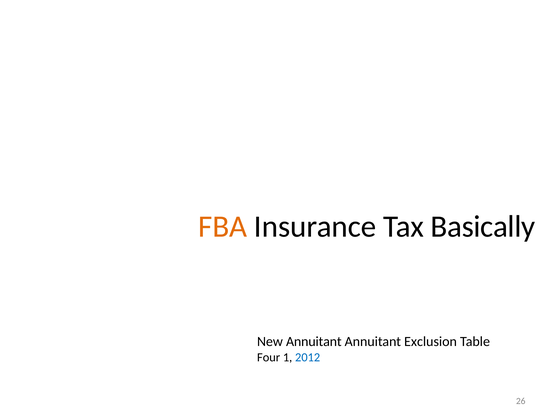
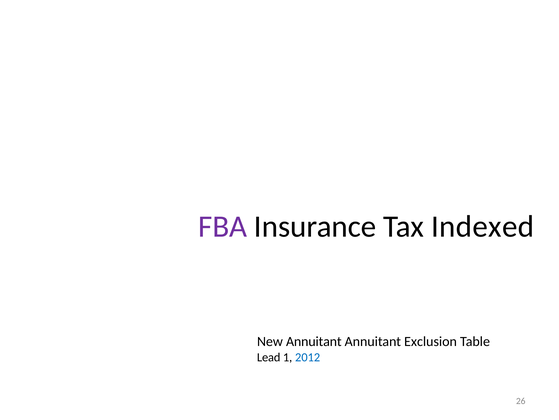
FBA colour: orange -> purple (223, 226)
Basically: Basically -> Indexed (483, 226)
Four: Four -> Lead (269, 357)
